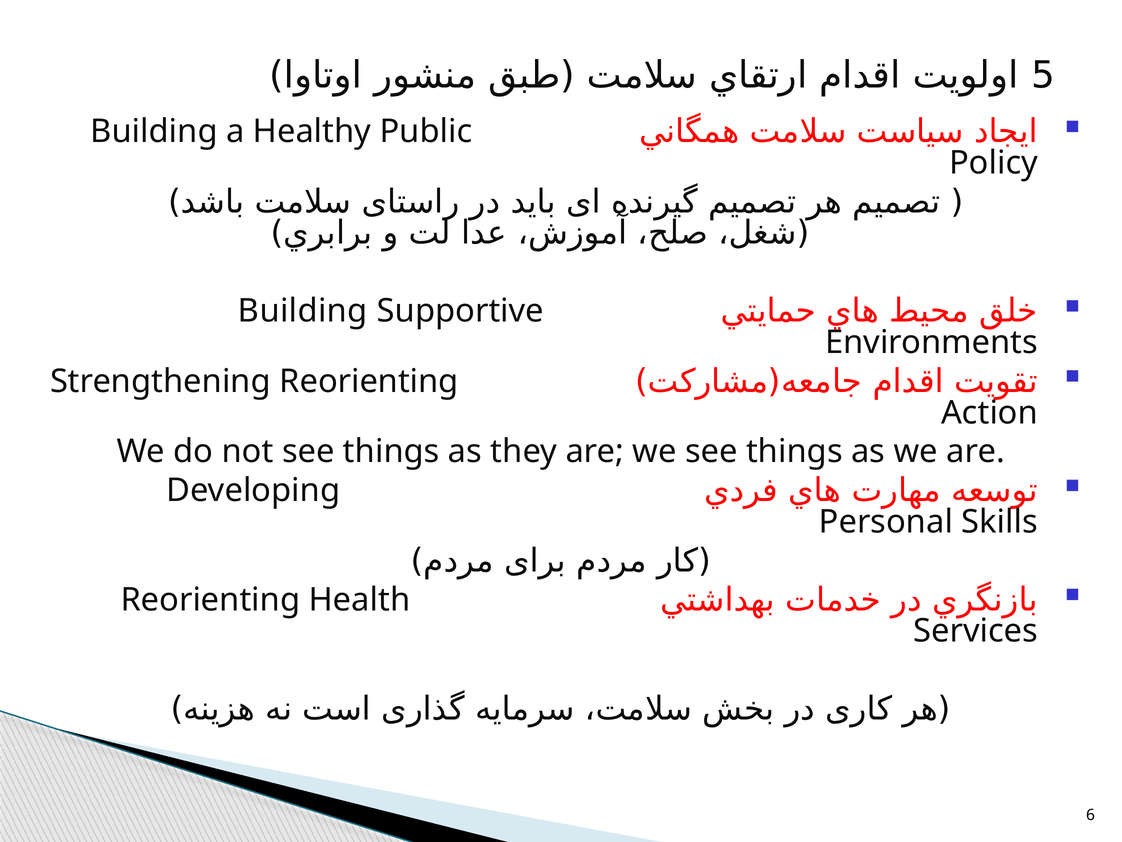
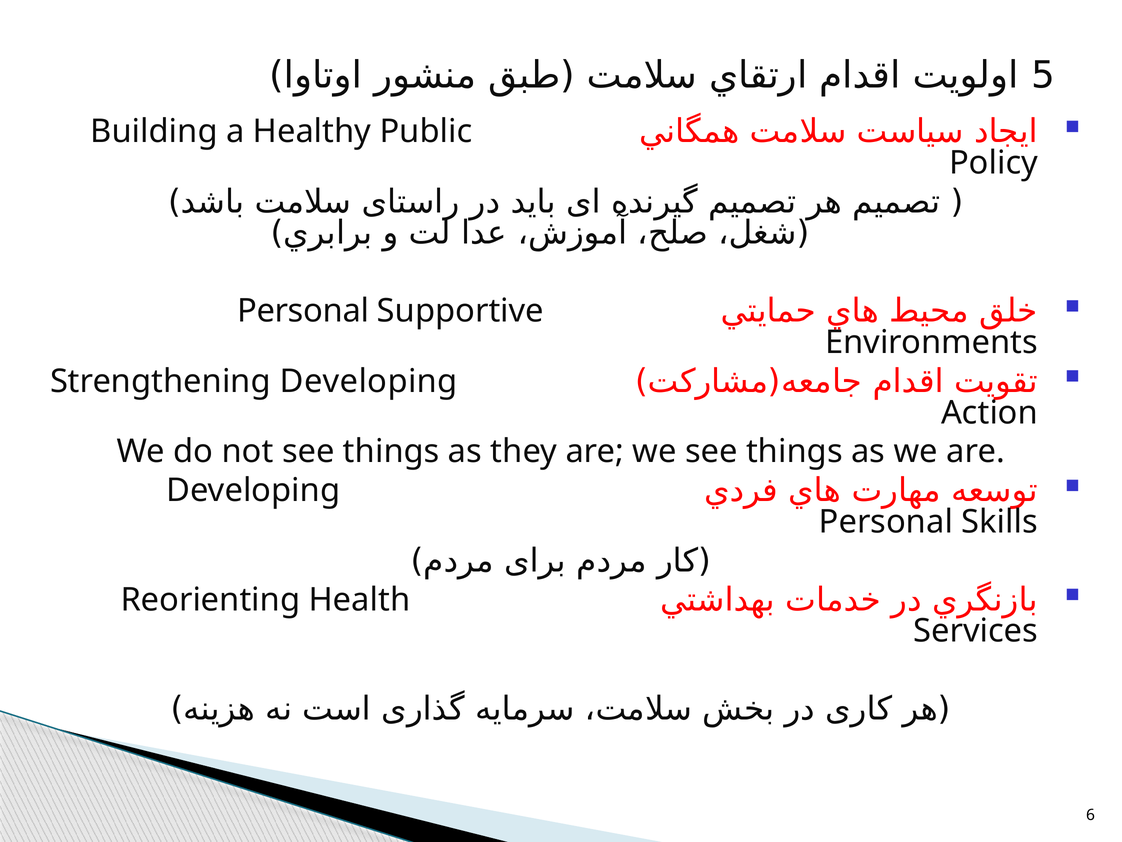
Building: Building -> Personal (303, 311)
Strengthening Reorienting: Reorienting -> Developing (369, 381)
